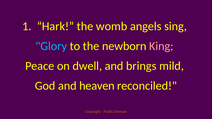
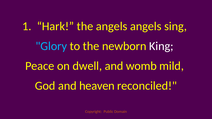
the womb: womb -> angels (112, 26)
King colour: pink -> white (161, 46)
brings: brings -> womb (141, 66)
